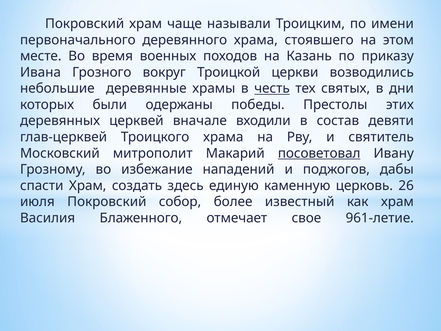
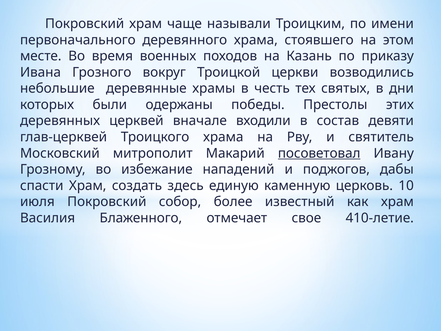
честь underline: present -> none (272, 88)
26: 26 -> 10 (406, 185)
961-летие: 961-летие -> 410-летие (380, 218)
